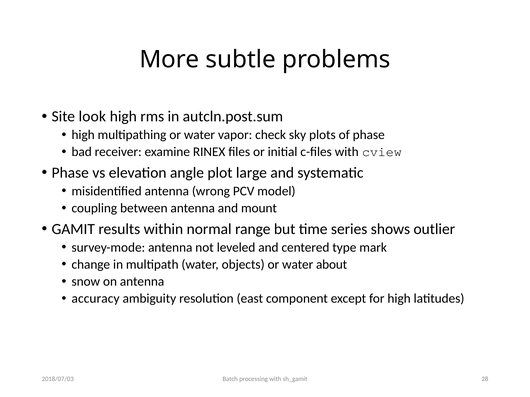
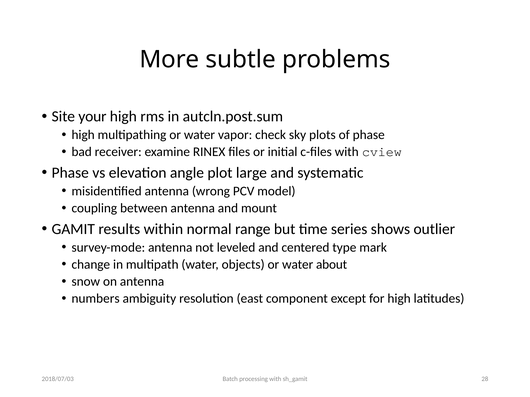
look: look -> your (92, 117)
accuracy: accuracy -> numbers (96, 299)
